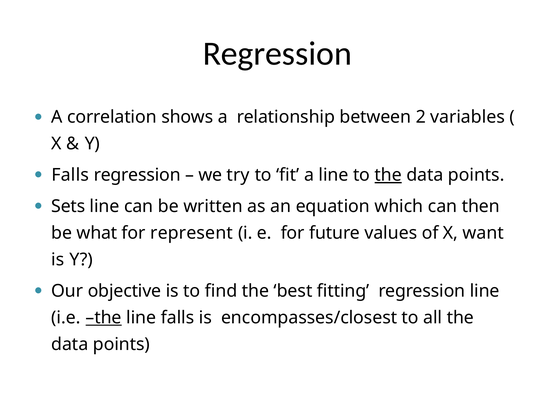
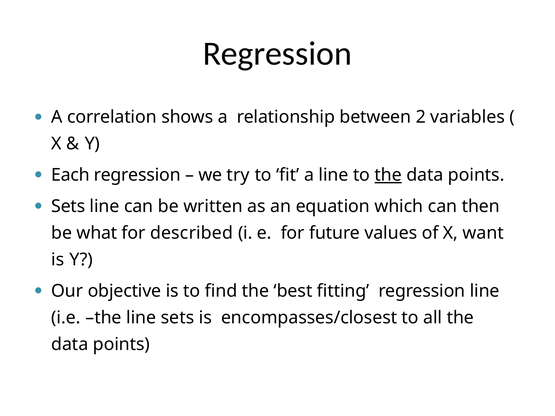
Falls: Falls -> Each (70, 175)
represent: represent -> described (192, 233)
the underline: present -> none (104, 318)
line falls: falls -> sets (178, 318)
